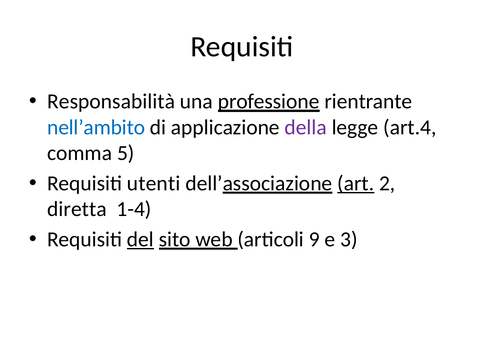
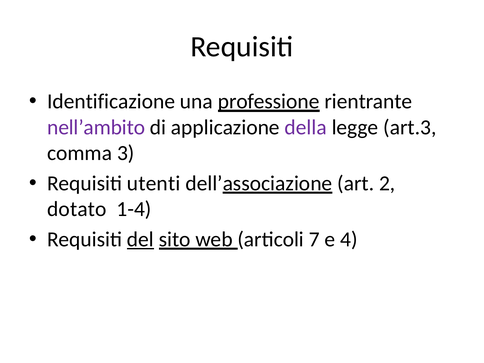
Responsabilità: Responsabilità -> Identificazione (111, 102)
nell’ambito colour: blue -> purple (96, 127)
art.4: art.4 -> art.3 (410, 127)
5: 5 -> 3 (126, 153)
art underline: present -> none (356, 183)
diretta: diretta -> dotato (77, 209)
9: 9 -> 7 (314, 239)
3: 3 -> 4 (349, 239)
